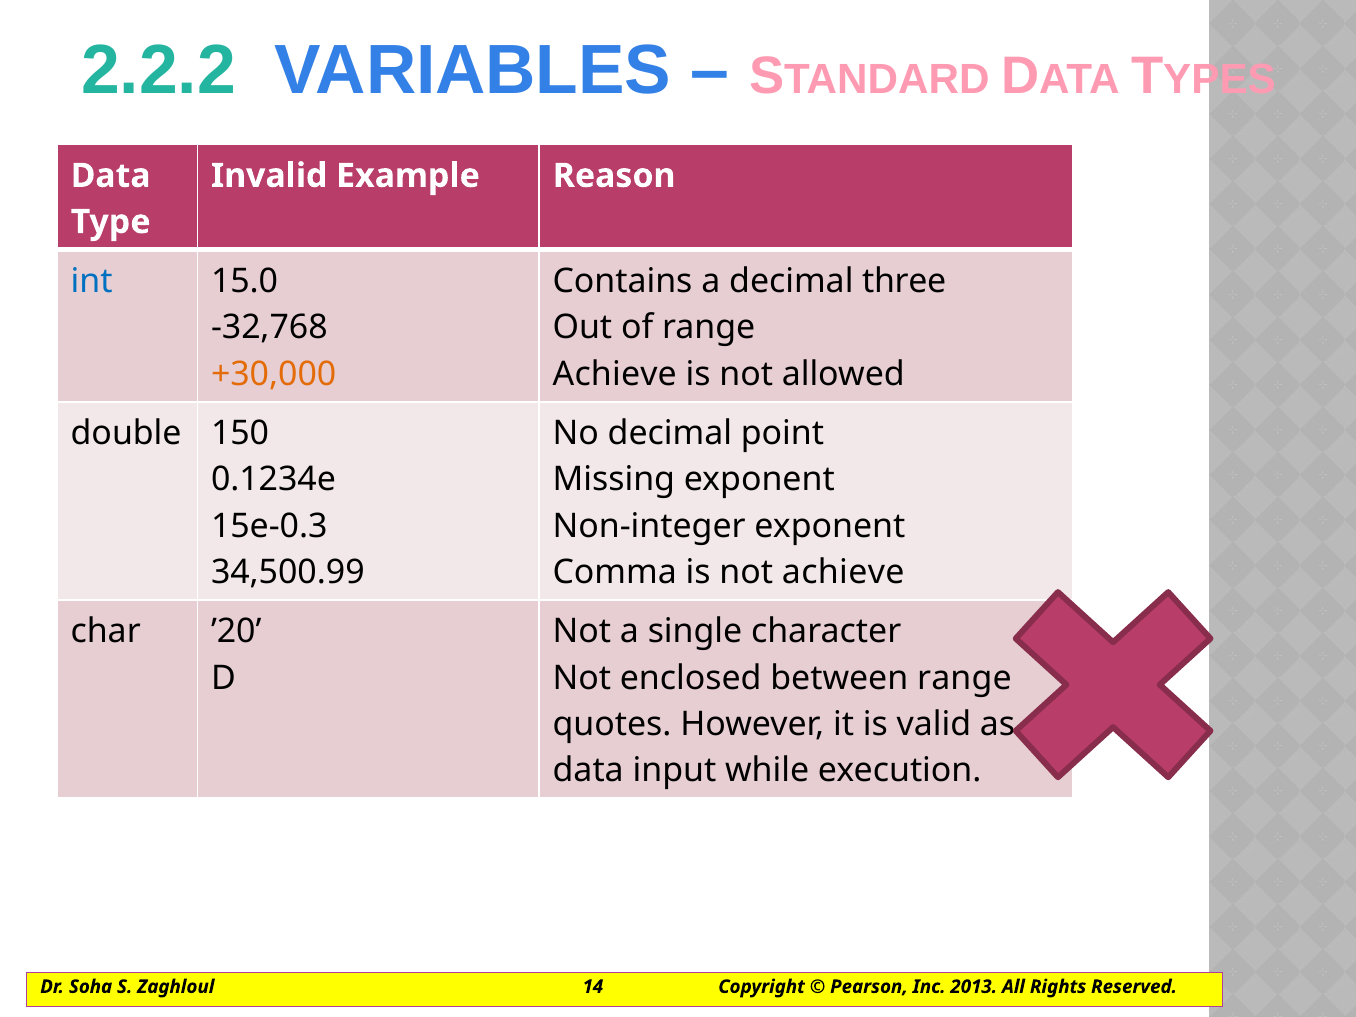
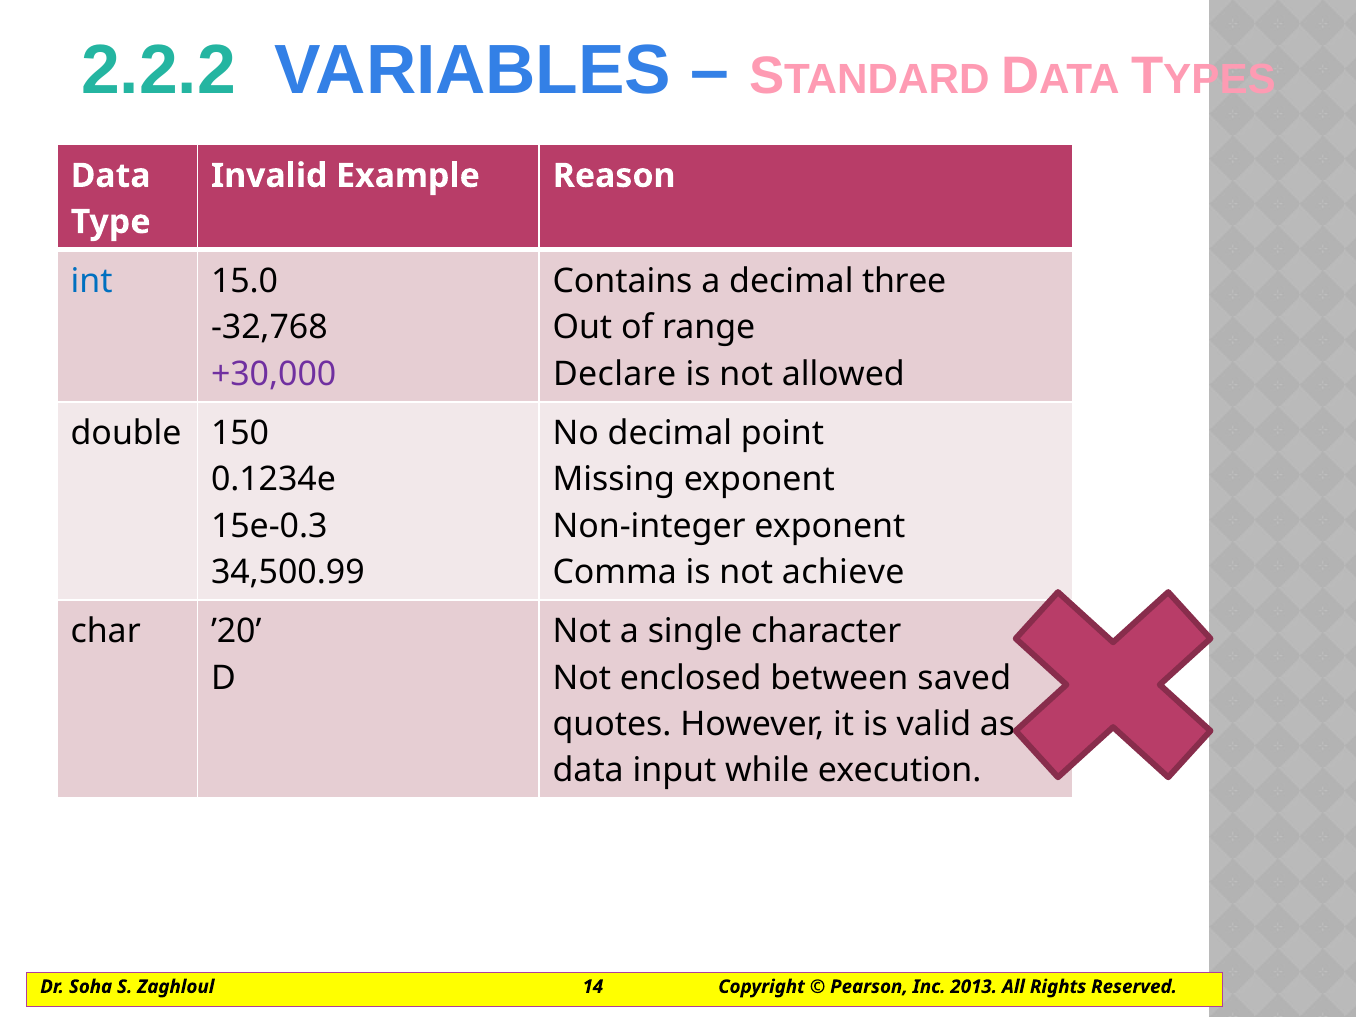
+30,000 colour: orange -> purple (274, 374)
Achieve: Achieve -> Declare (615, 374)
between range: range -> saved (964, 678)
